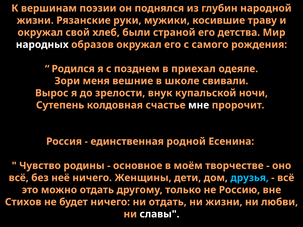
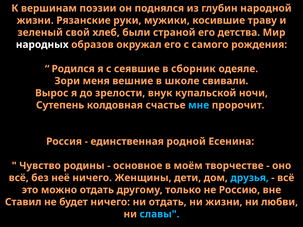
окружал: окружал -> зеленый (40, 33)
позднем: позднем -> сеявшие (137, 69)
приехал: приехал -> сборник (193, 69)
мне colour: white -> light blue (199, 105)
Стихов: Стихов -> Ставил (23, 202)
славы colour: white -> light blue (160, 214)
